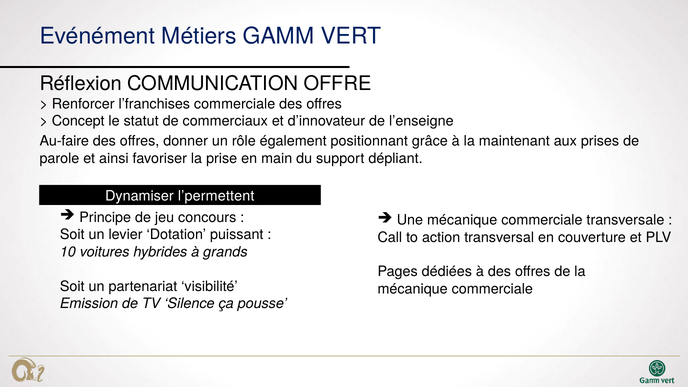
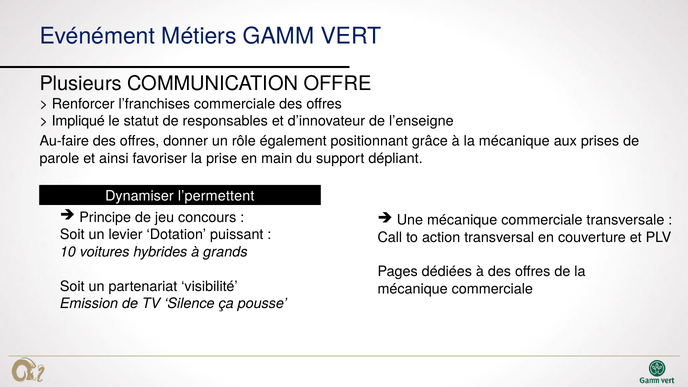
Réflexion: Réflexion -> Plusieurs (81, 84)
Concept: Concept -> Impliqué (78, 121)
commerciaux: commerciaux -> responsables (225, 121)
à la maintenant: maintenant -> mécanique (514, 141)
